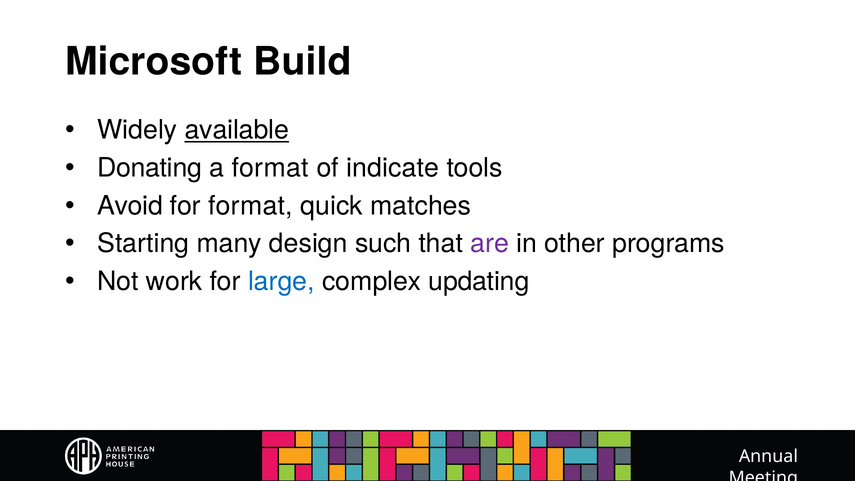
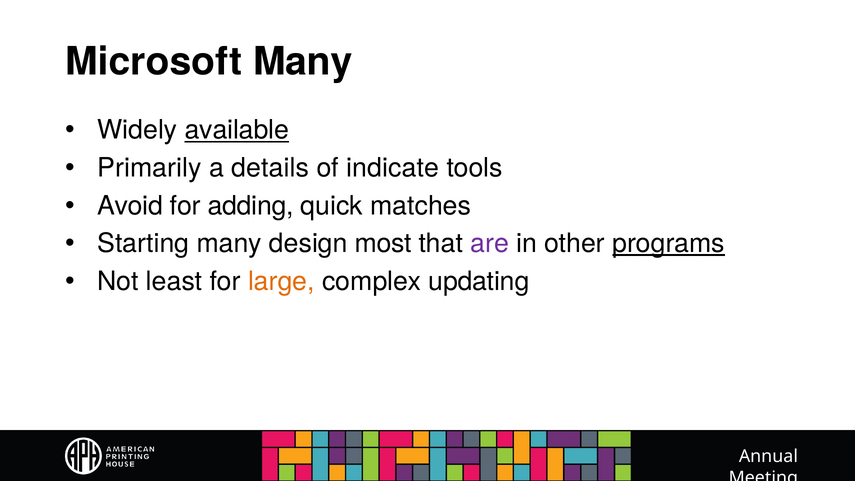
Microsoft Build: Build -> Many (303, 62)
Donating: Donating -> Primarily (149, 168)
a format: format -> details (270, 168)
for format: format -> adding (251, 206)
such: such -> most (383, 243)
programs underline: none -> present (669, 243)
work: work -> least (174, 281)
large colour: blue -> orange (281, 281)
